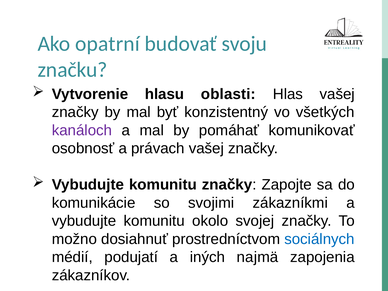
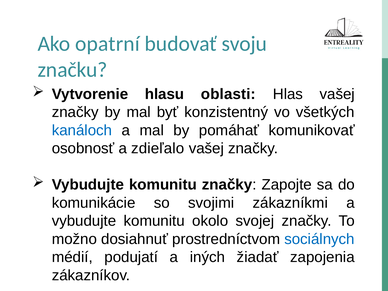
kanáloch colour: purple -> blue (82, 130)
právach: právach -> zdieľalo (158, 148)
najmä: najmä -> žiadať (258, 257)
